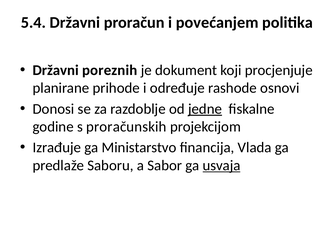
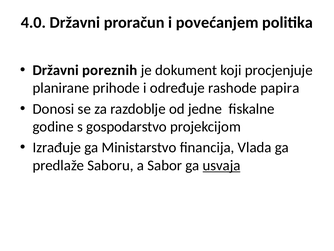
5.4: 5.4 -> 4.0 (33, 23)
osnovi: osnovi -> papira (280, 88)
jedne underline: present -> none (205, 109)
proračunskih: proračunskih -> gospodarstvo (126, 126)
